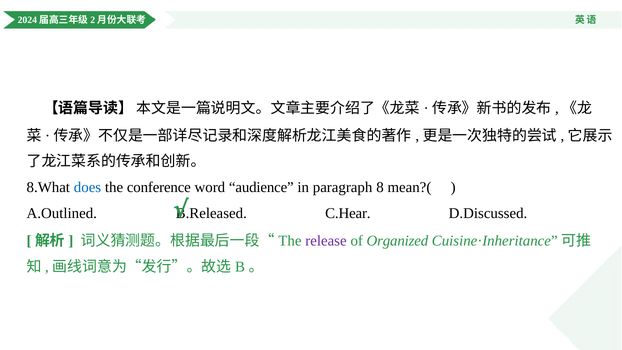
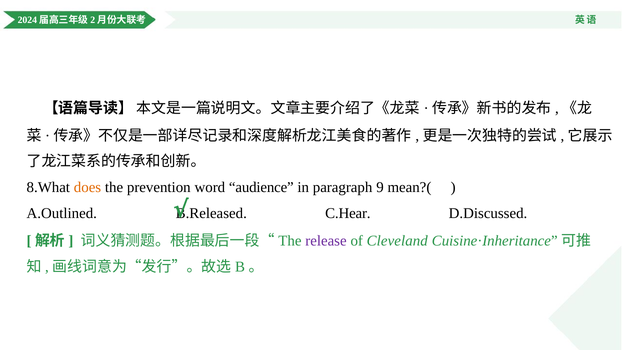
does colour: blue -> orange (87, 187)
conference: conference -> prevention (159, 187)
8: 8 -> 9 (380, 187)
Organized: Organized -> Cleveland (397, 241)
